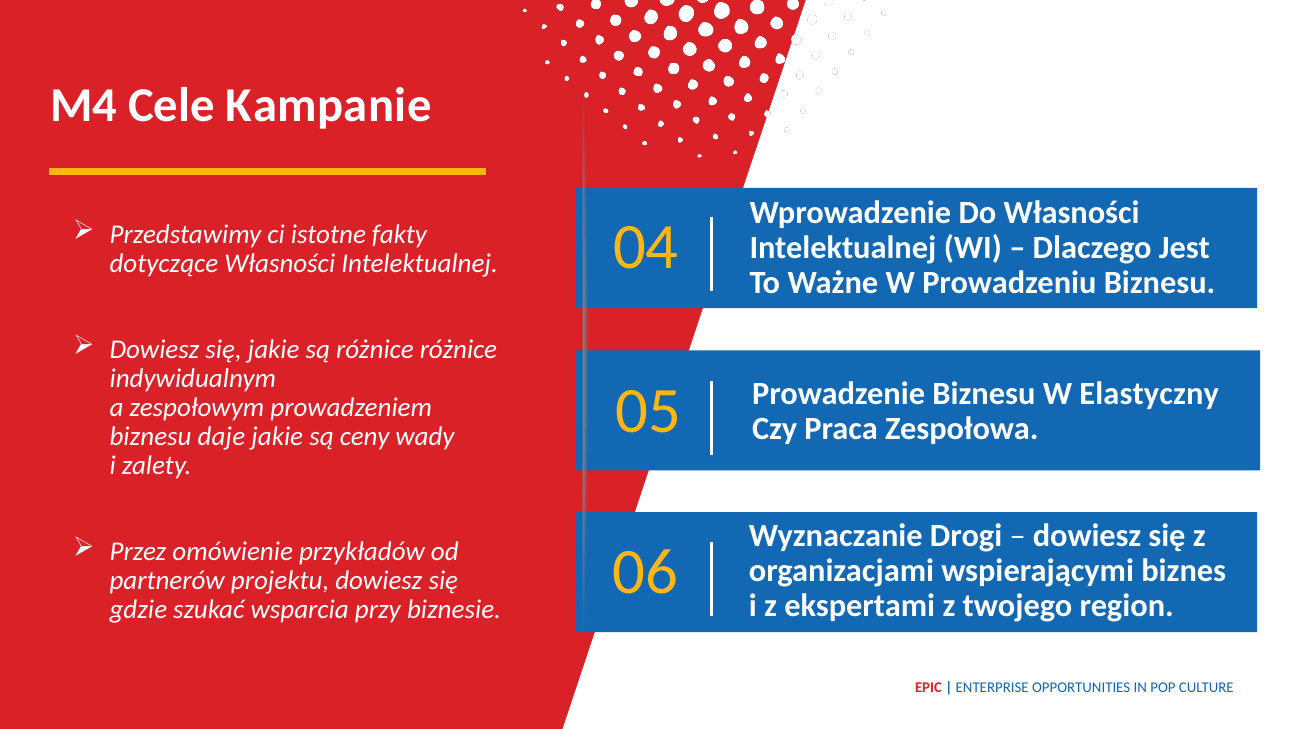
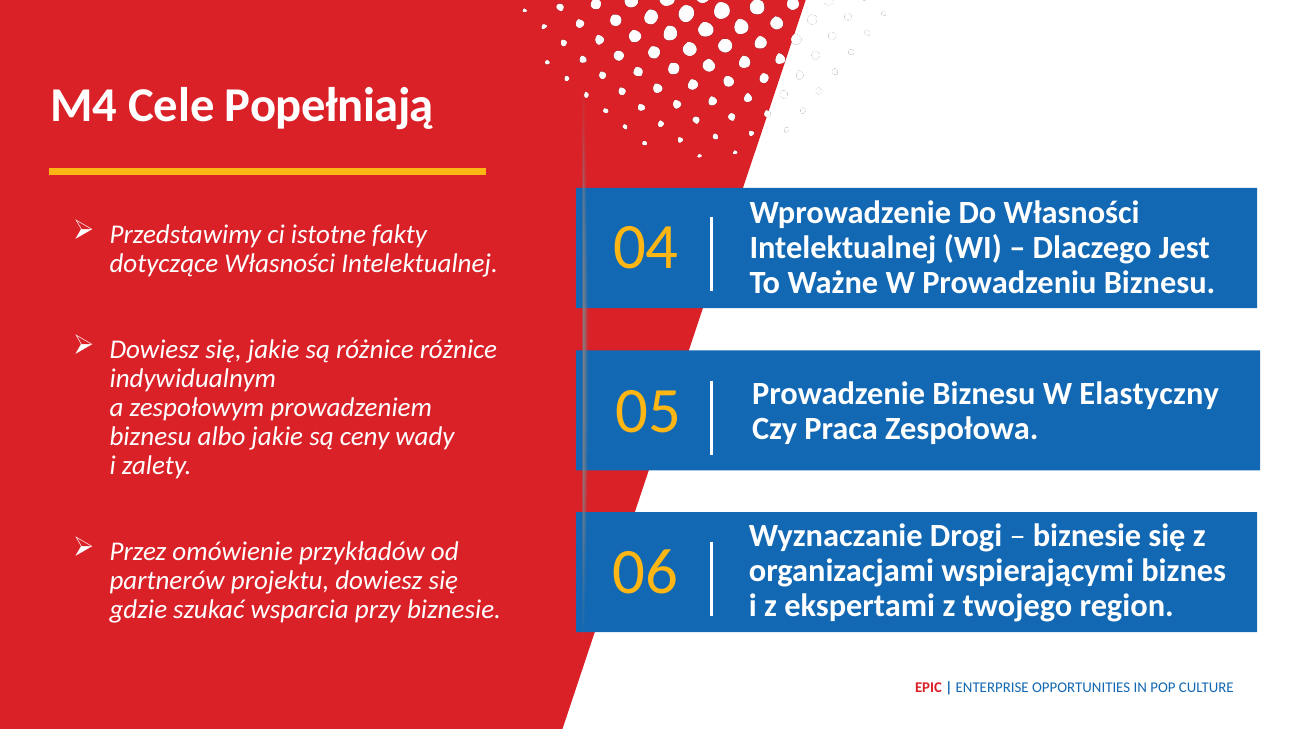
Kampanie: Kampanie -> Popełniają (329, 106)
daje: daje -> albo (222, 437)
dowiesz: dowiesz -> biznesie (1087, 536)
